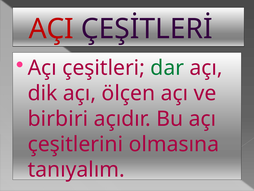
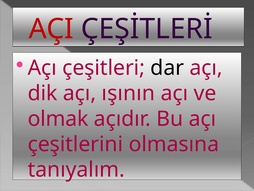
dar colour: green -> black (167, 68)
ölçen: ölçen -> ışının (128, 93)
birbiri: birbiri -> olmak (58, 119)
